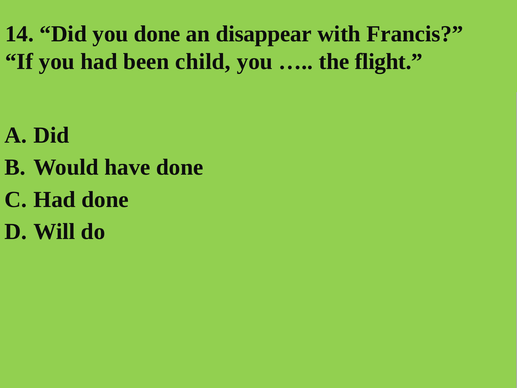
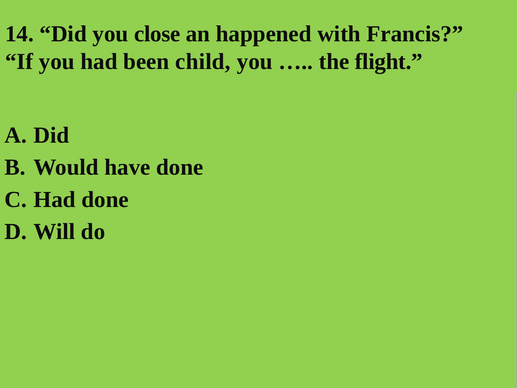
you done: done -> close (157, 34)
disappear: disappear -> happened (264, 34)
